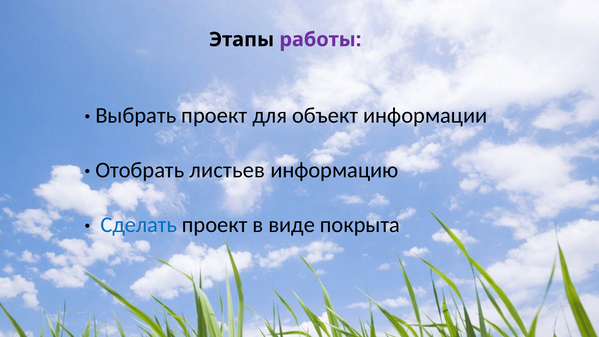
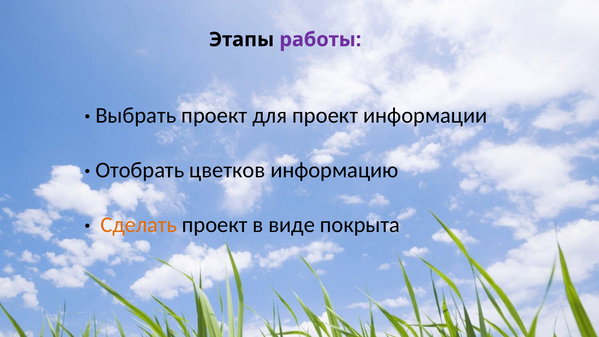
для объект: объект -> проект (325, 115)
листьев: листьев -> цветков (227, 170)
Сделать colour: blue -> orange (139, 225)
